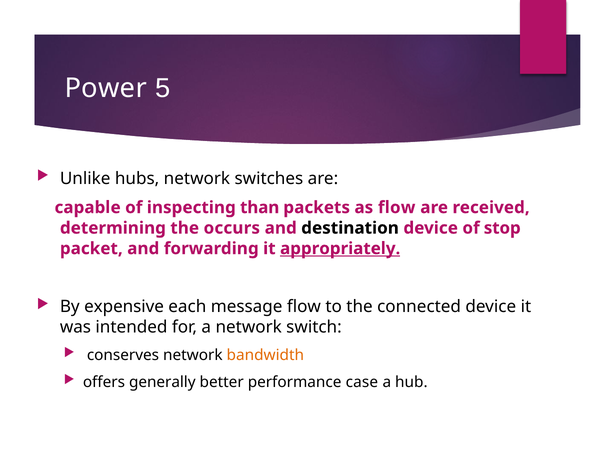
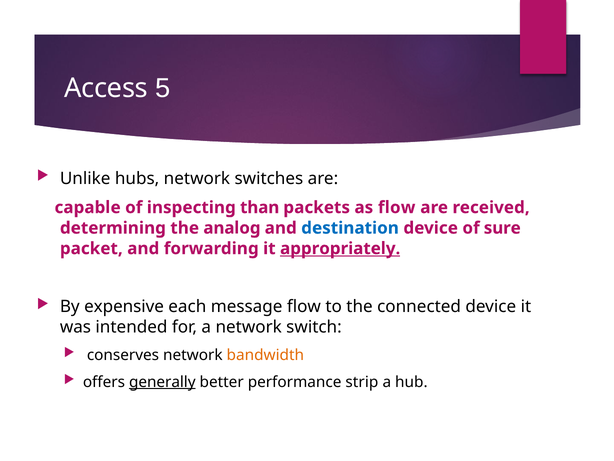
Power: Power -> Access (106, 88)
occurs: occurs -> analog (232, 228)
destination colour: black -> blue (350, 228)
stop: stop -> sure (502, 228)
generally underline: none -> present (162, 382)
case: case -> strip (362, 382)
